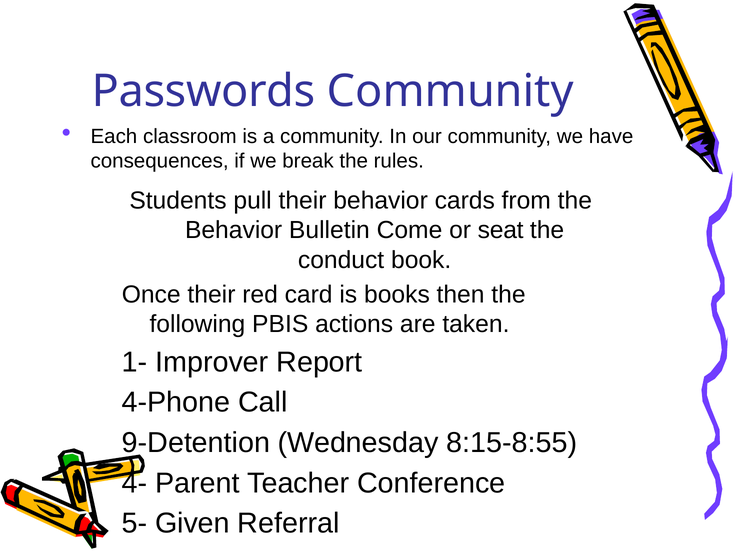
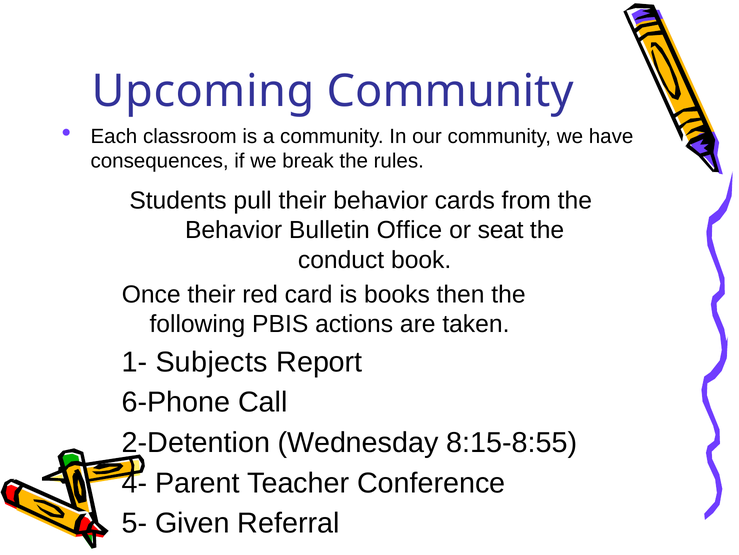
Passwords: Passwords -> Upcoming (203, 91)
Come: Come -> Office (409, 230)
Improver: Improver -> Subjects (212, 362)
4-Phone: 4-Phone -> 6-Phone (176, 402)
9-Detention: 9-Detention -> 2-Detention (196, 442)
